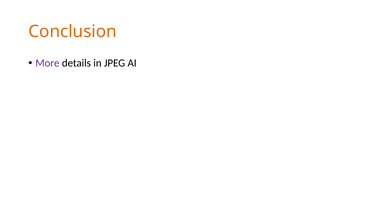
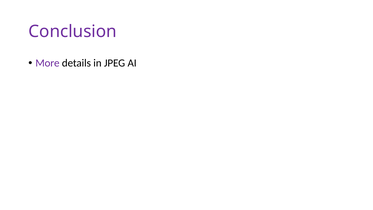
Conclusion colour: orange -> purple (73, 31)
